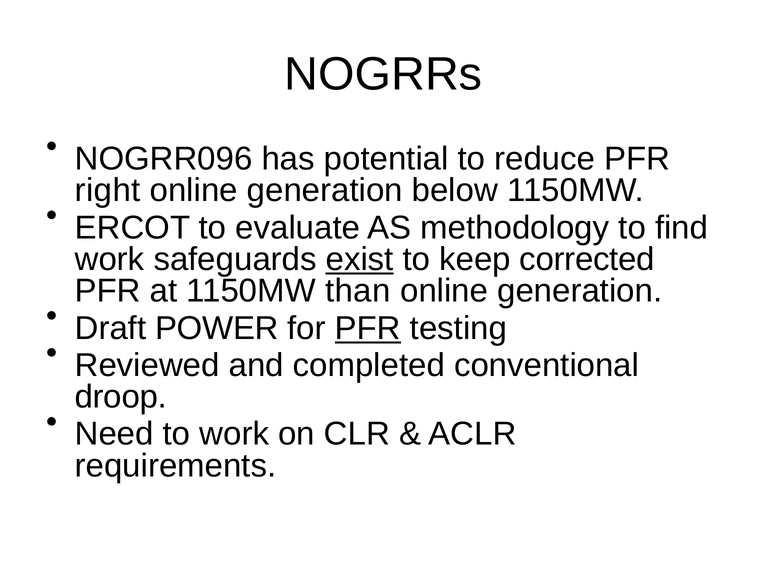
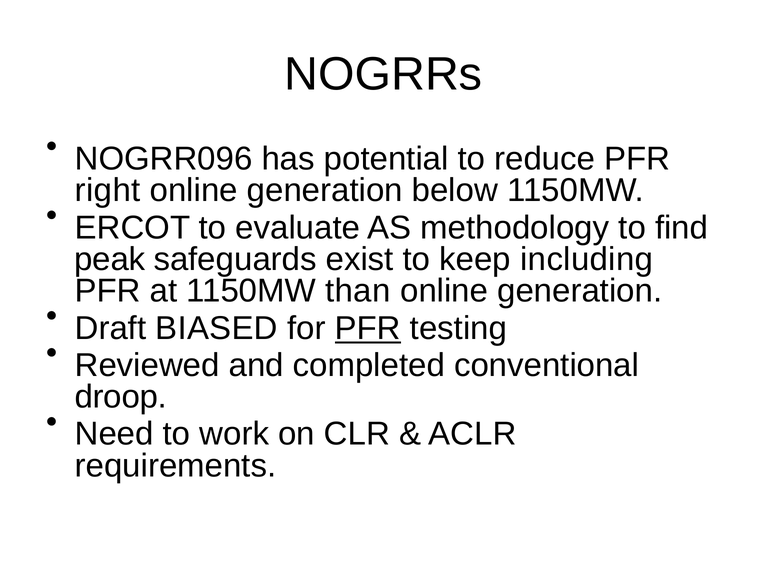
work: work -> peak (110, 259)
exist underline: present -> none (360, 259)
corrected: corrected -> including (587, 259)
POWER: POWER -> BIASED (217, 328)
